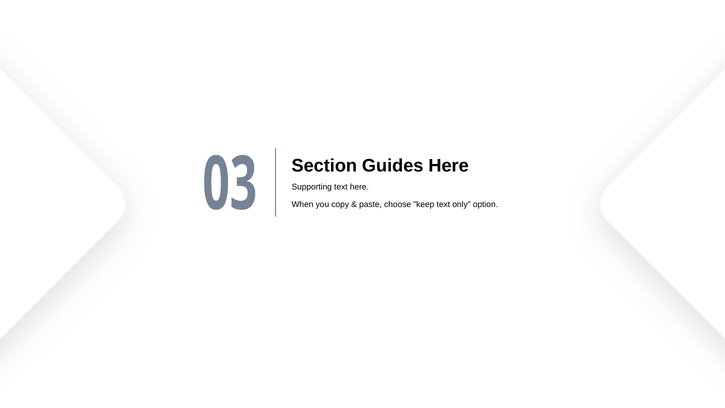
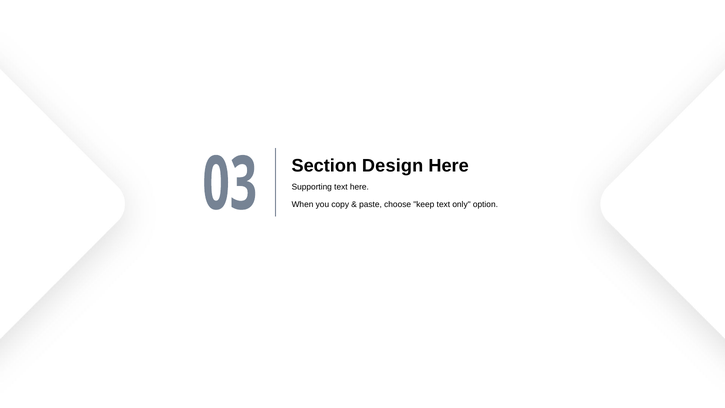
Guides: Guides -> Design (393, 166)
